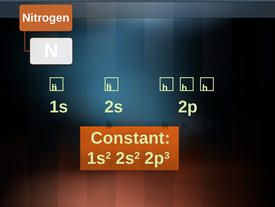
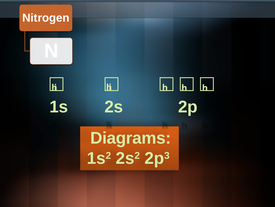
Constant: Constant -> Diagrams (131, 138)
